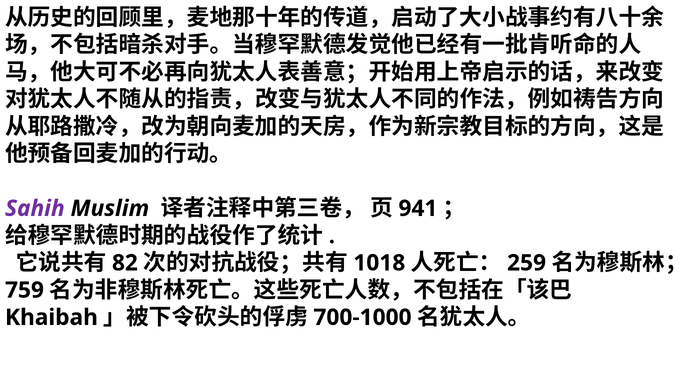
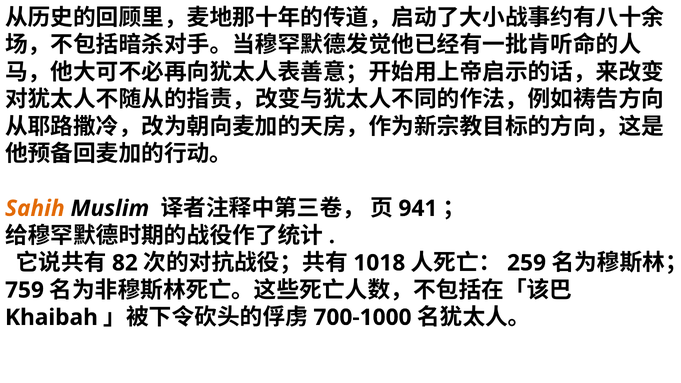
Sahih colour: purple -> orange (35, 208)
